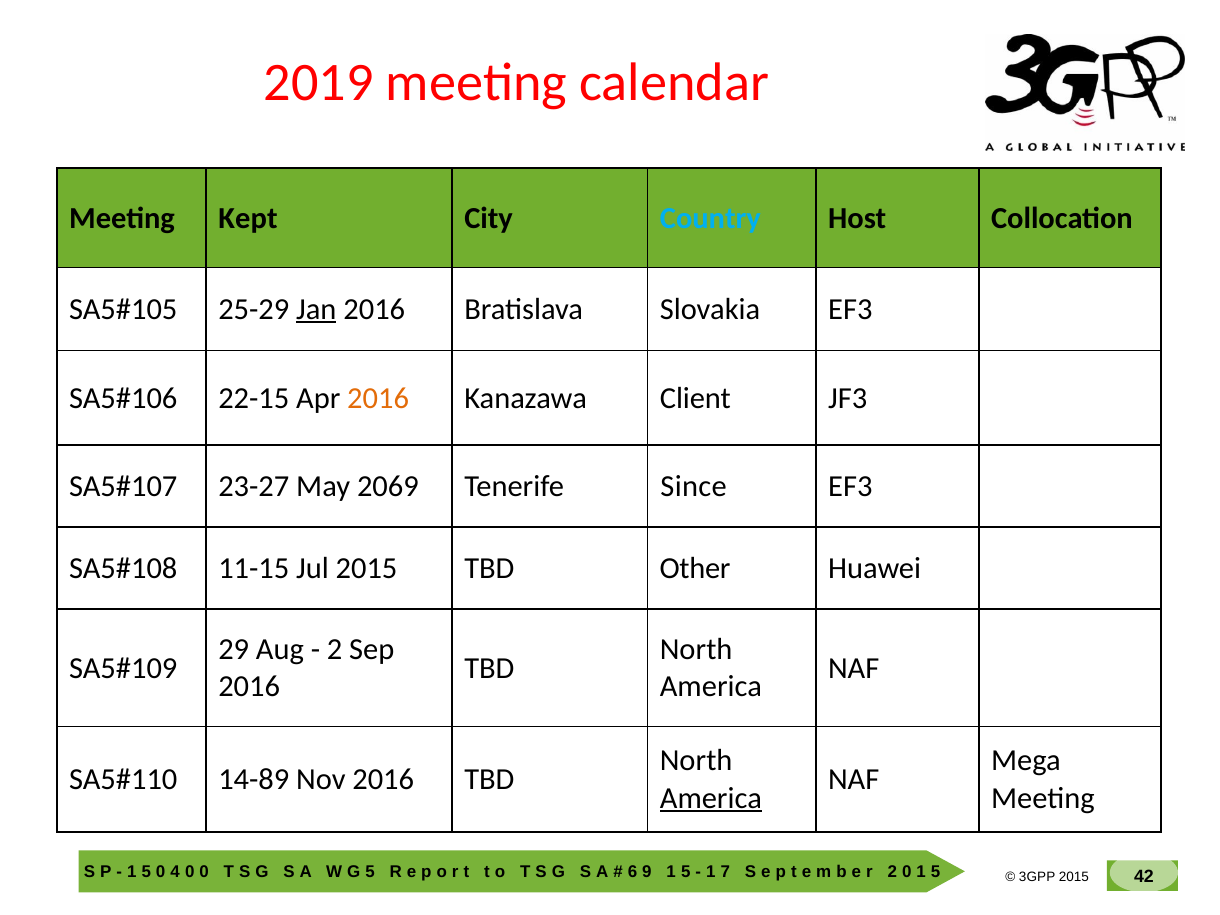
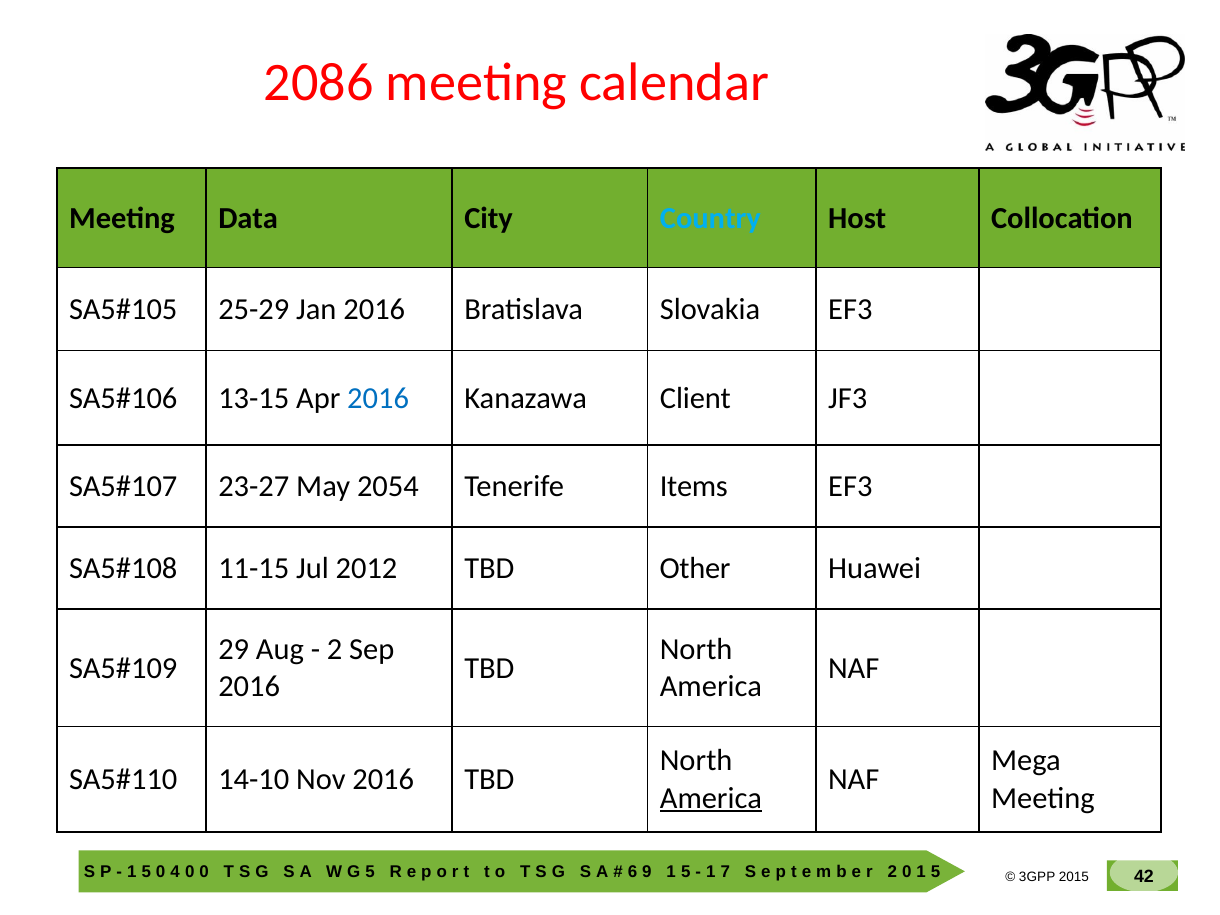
2019: 2019 -> 2086 (319, 82)
Kept: Kept -> Data (248, 218)
Jan underline: present -> none (316, 309)
22-15: 22-15 -> 13-15 (254, 398)
2016 colour: orange -> blue (378, 398)
2069: 2069 -> 2054 (388, 486)
Since: Since -> Items (694, 486)
Jul 2015: 2015 -> 2012 (367, 569)
14-89: 14-89 -> 14-10 (254, 780)
